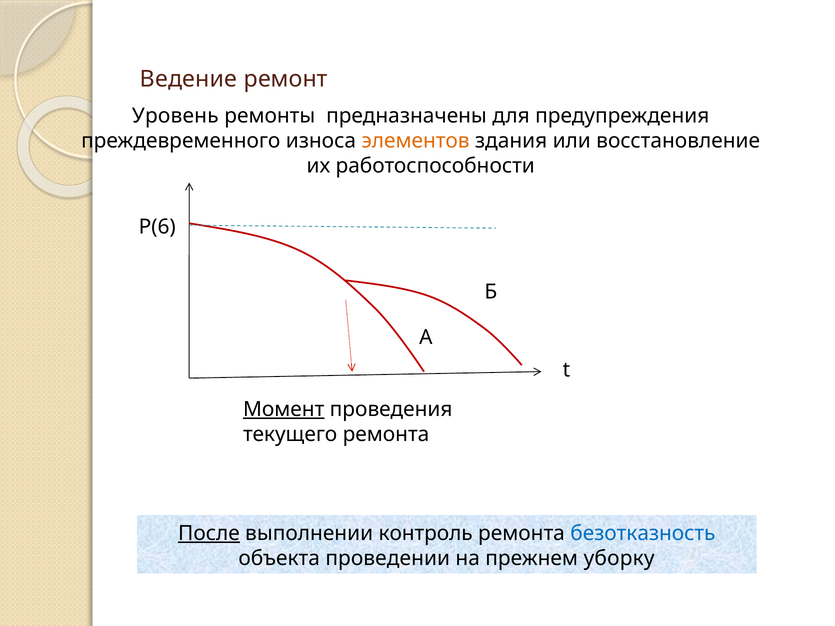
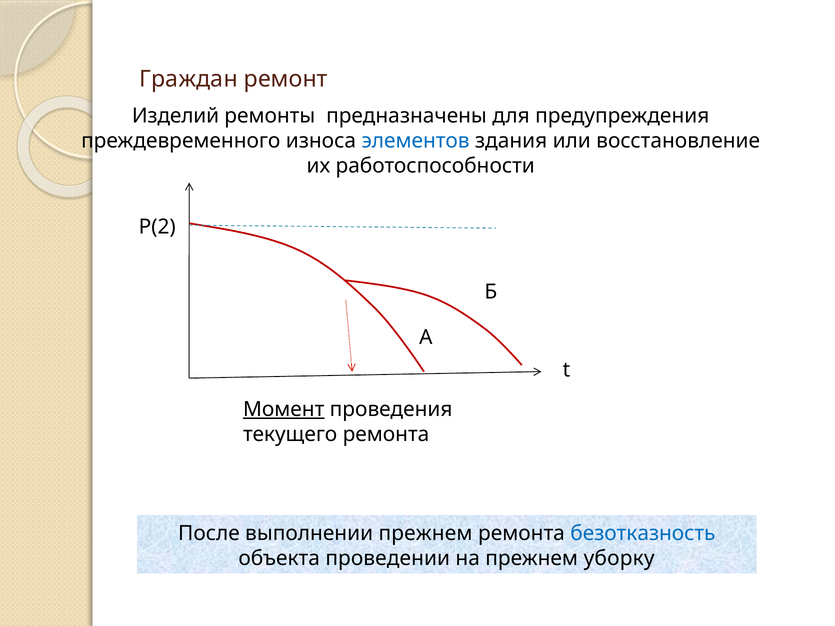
Ведение: Ведение -> Граждан (189, 79)
Уровень: Уровень -> Изделий (175, 116)
элементов colour: orange -> blue (416, 141)
Р(6: Р(6 -> Р(2 (157, 227)
После underline: present -> none (209, 533)
выполнении контроль: контроль -> прежнем (426, 533)
